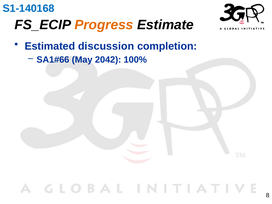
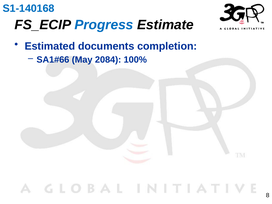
Progress colour: orange -> blue (104, 25)
discussion: discussion -> documents (106, 46)
2042: 2042 -> 2084 (108, 60)
